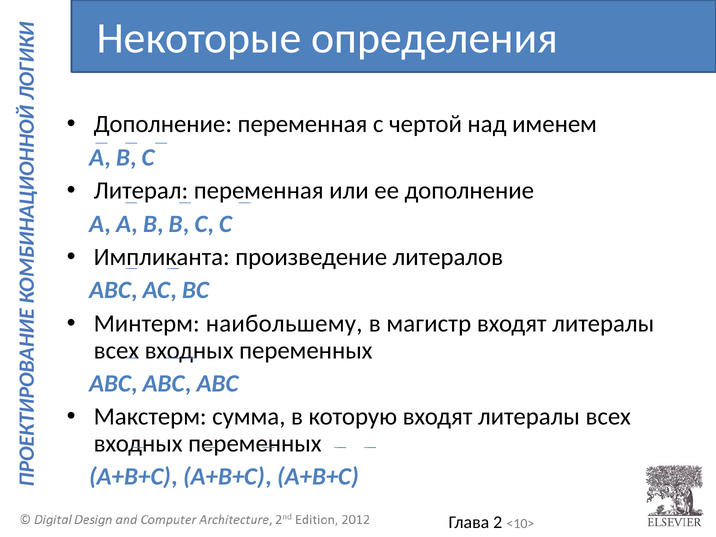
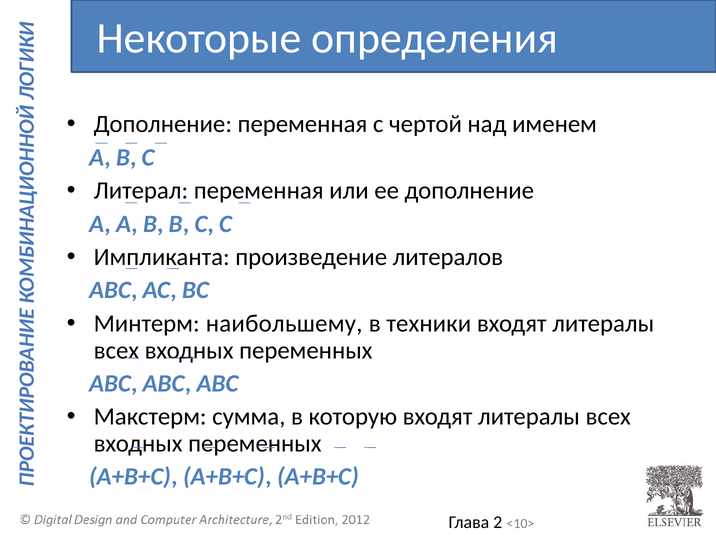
магистр: магистр -> техники (429, 323)
